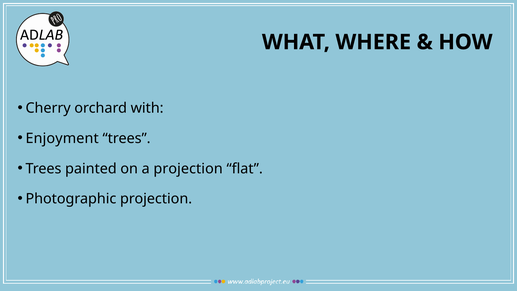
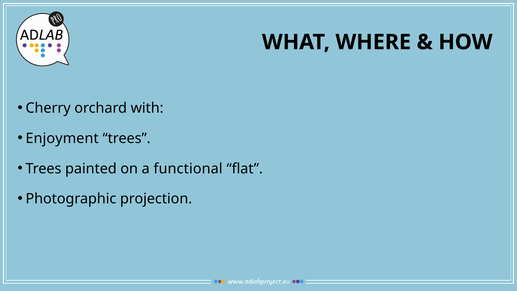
a projection: projection -> functional (188, 169)
